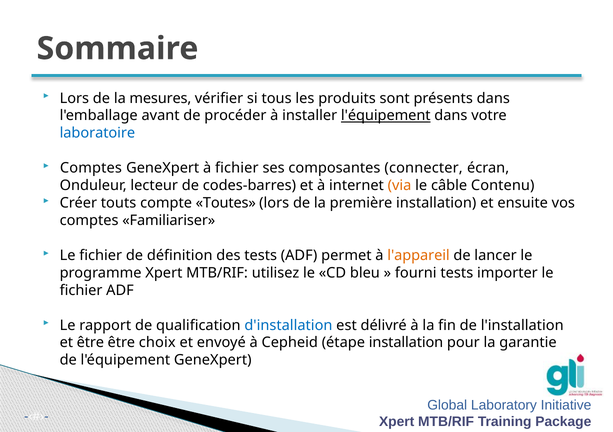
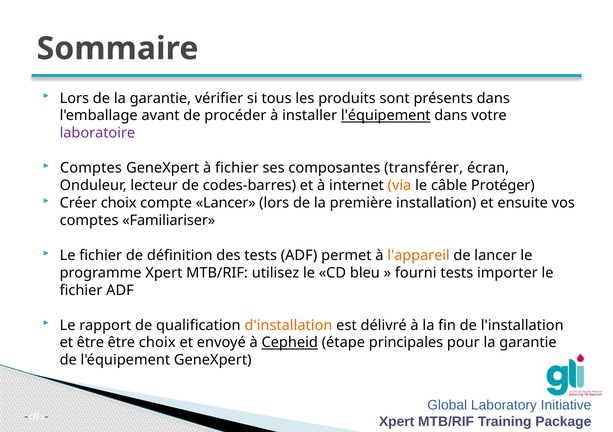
de la mesures: mesures -> garantie (160, 98)
laboratoire colour: blue -> purple (97, 133)
connecter: connecter -> transférer (424, 168)
Contenu: Contenu -> Protéger (503, 186)
Créer touts: touts -> choix (119, 203)
compte Toutes: Toutes -> Lancer (226, 203)
d'installation colour: blue -> orange (288, 326)
Cepheid underline: none -> present (290, 343)
étape installation: installation -> principales (406, 343)
